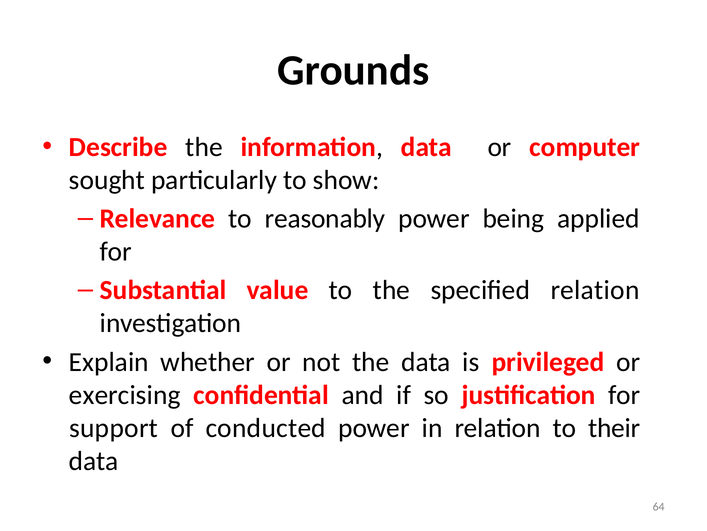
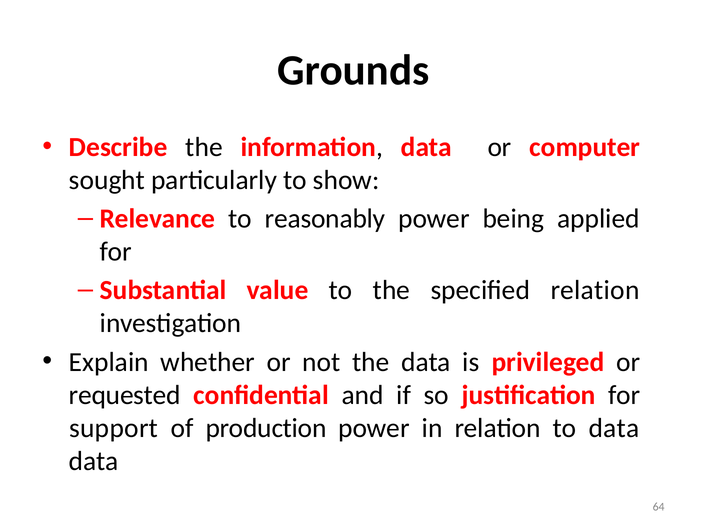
exercising: exercising -> requested (125, 394)
conducted: conducted -> production (266, 427)
to their: their -> data (614, 427)
